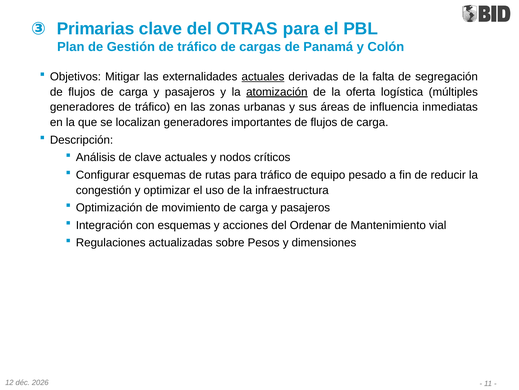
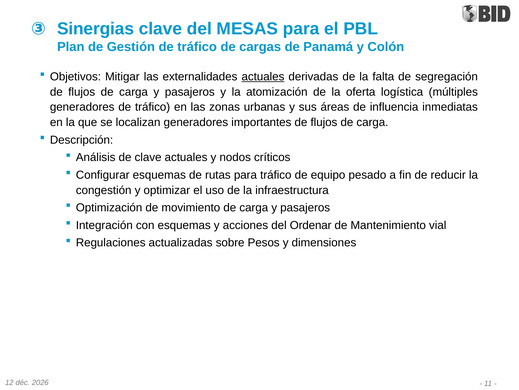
Primarias: Primarias -> Sinergias (96, 29)
OTRAS: OTRAS -> MESAS (247, 29)
atomización underline: present -> none (277, 92)
